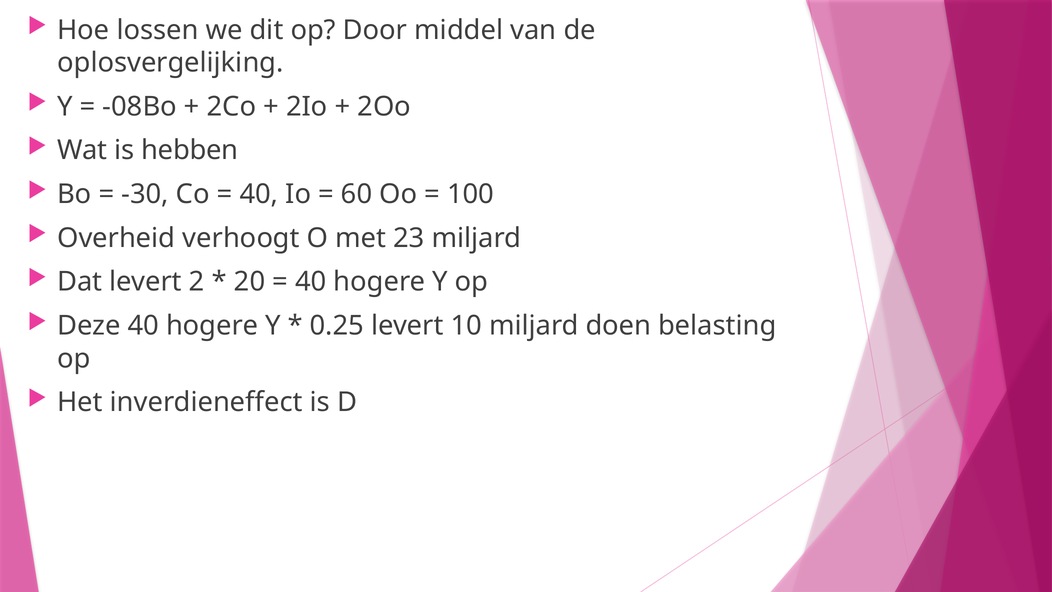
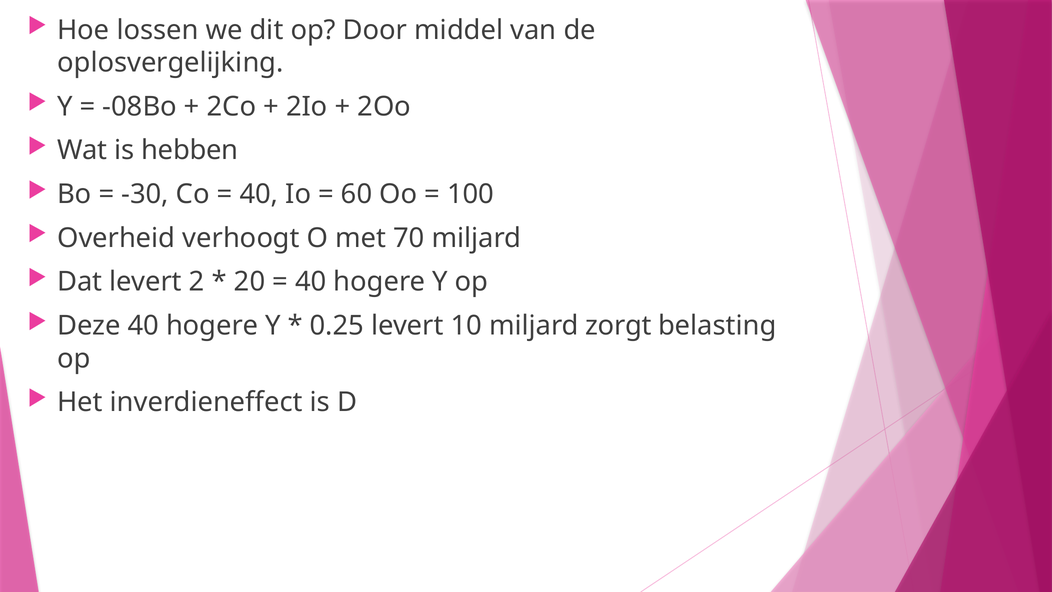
23: 23 -> 70 (409, 238)
doen: doen -> zorgt (619, 326)
